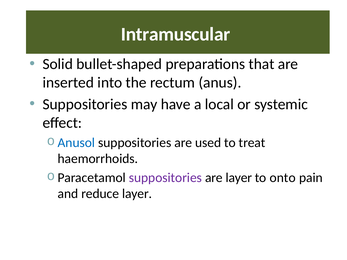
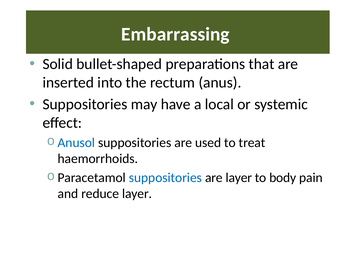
Intramuscular: Intramuscular -> Embarrassing (175, 34)
suppositories colour: purple -> blue (165, 178)
onto: onto -> body (283, 178)
